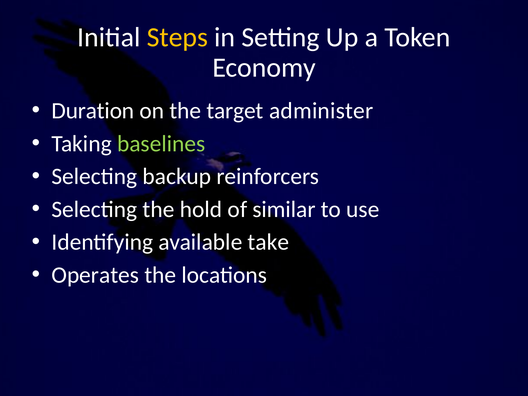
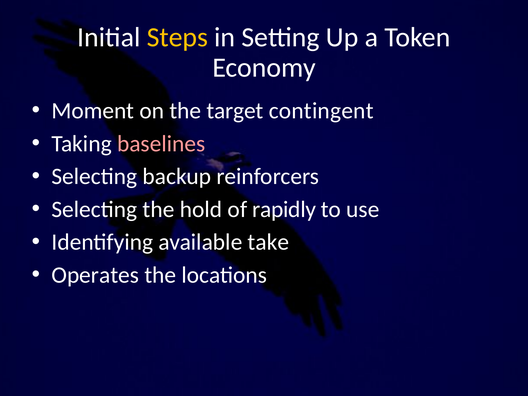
Duration: Duration -> Moment (93, 111)
administer: administer -> contingent (321, 111)
baselines colour: light green -> pink (161, 144)
similar: similar -> rapidly (284, 209)
